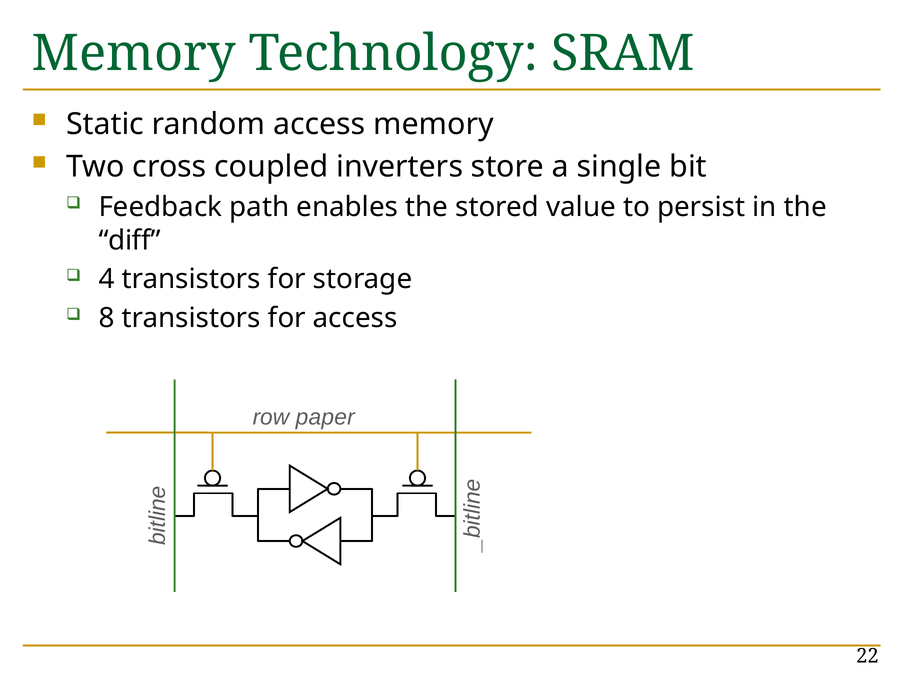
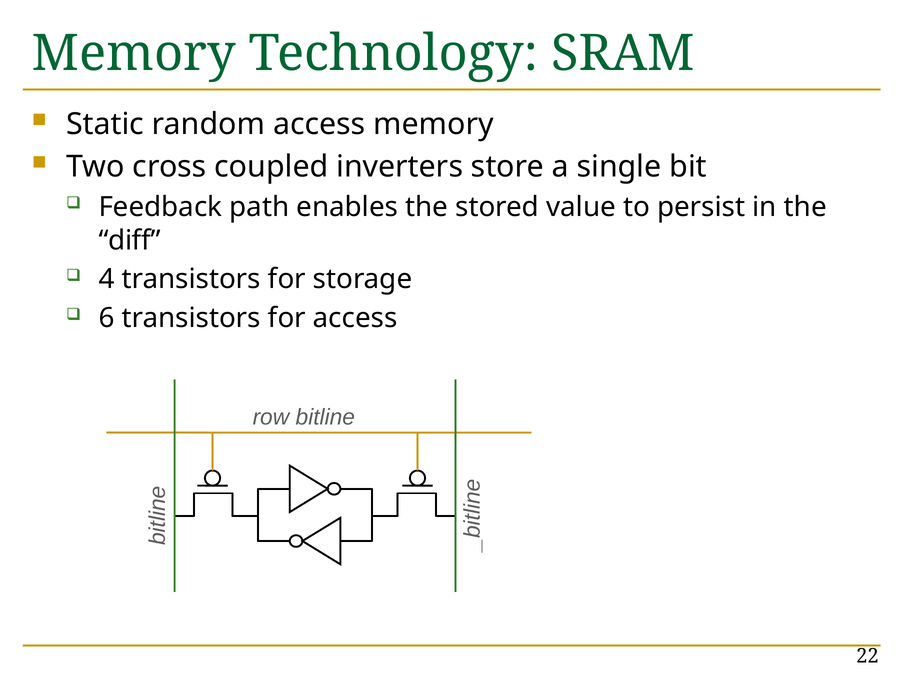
8: 8 -> 6 (107, 318)
paper: paper -> bitline (325, 417)
